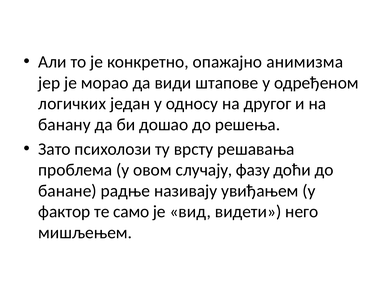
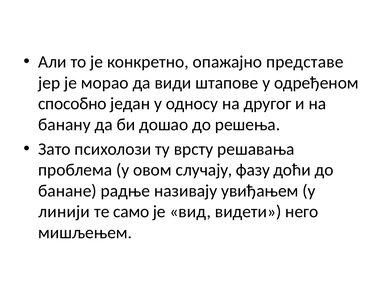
анимизма: анимизма -> представе (305, 62)
логичких: логичких -> способно (72, 104)
фактор: фактор -> линији (64, 212)
